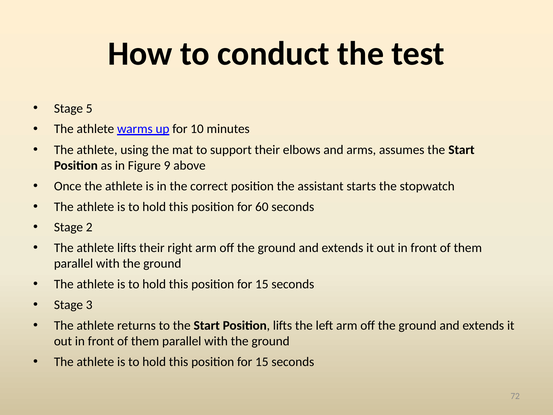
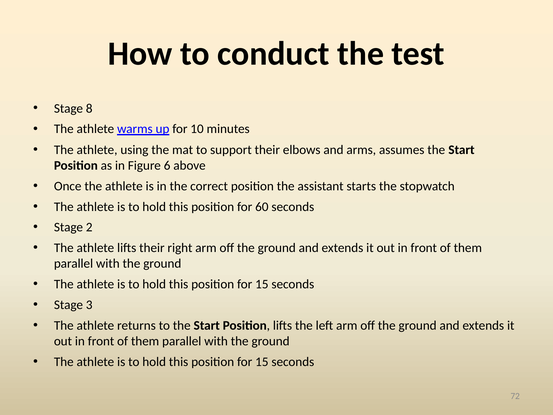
5: 5 -> 8 (89, 108)
9: 9 -> 6 (167, 165)
